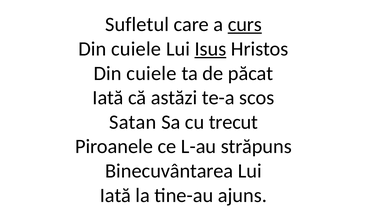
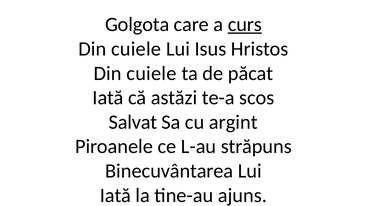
Sufletul: Sufletul -> Golgota (137, 25)
Isus underline: present -> none (210, 49)
Satan: Satan -> Salvat (133, 122)
trecut: trecut -> argint (233, 122)
